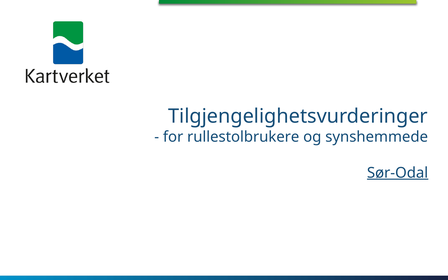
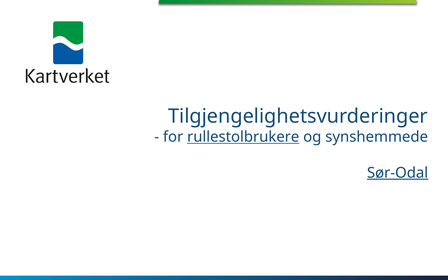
rullestolbrukere underline: none -> present (243, 137)
